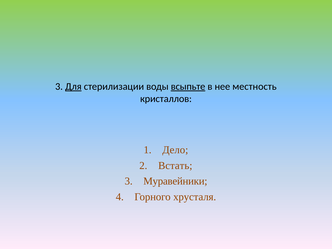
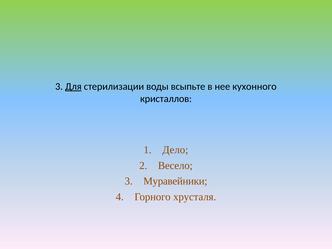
всыпьте underline: present -> none (188, 86)
местность: местность -> кухонного (254, 86)
Встать: Встать -> Весело (175, 166)
